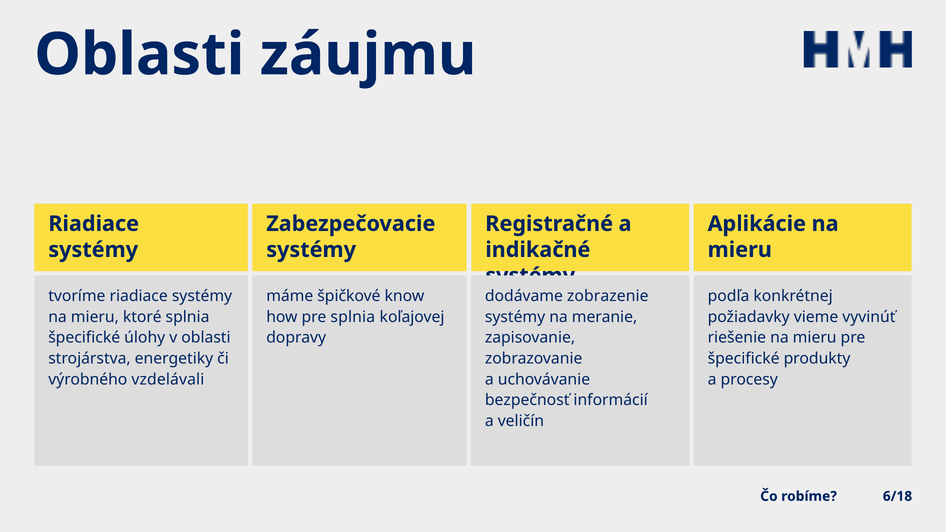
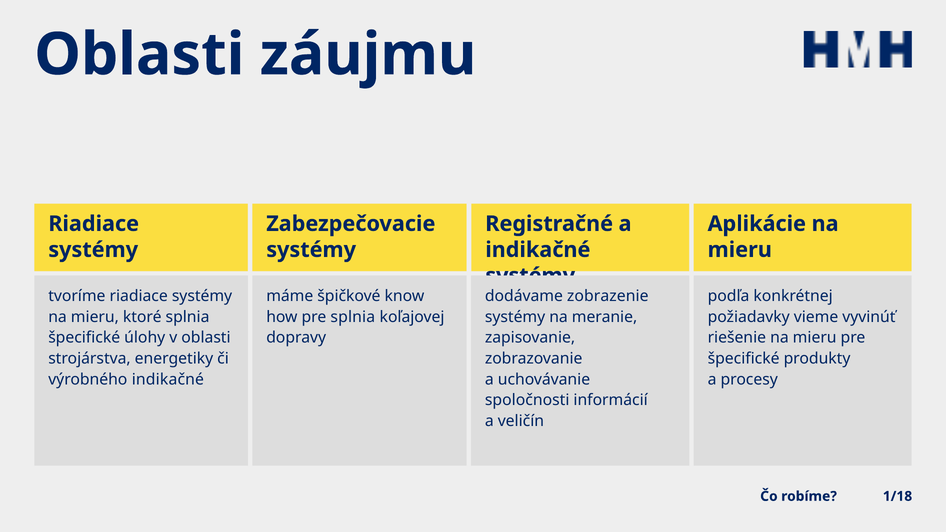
výrobného vzdelávali: vzdelávali -> indikačné (168, 379)
bezpečnosť: bezpečnosť -> spoločnosti (527, 400)
6/18: 6/18 -> 1/18 (898, 496)
